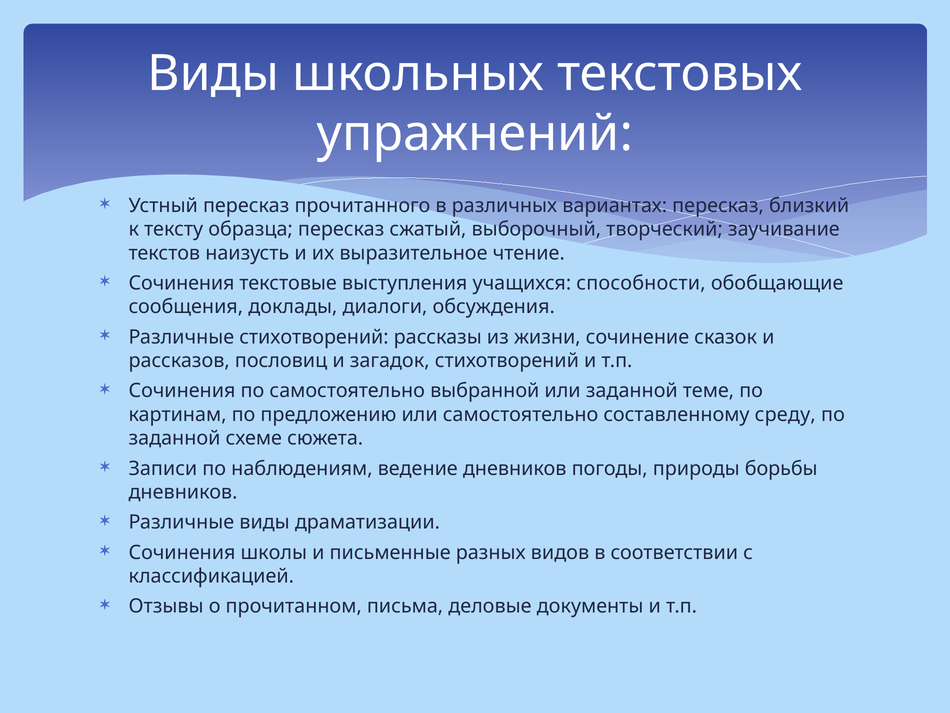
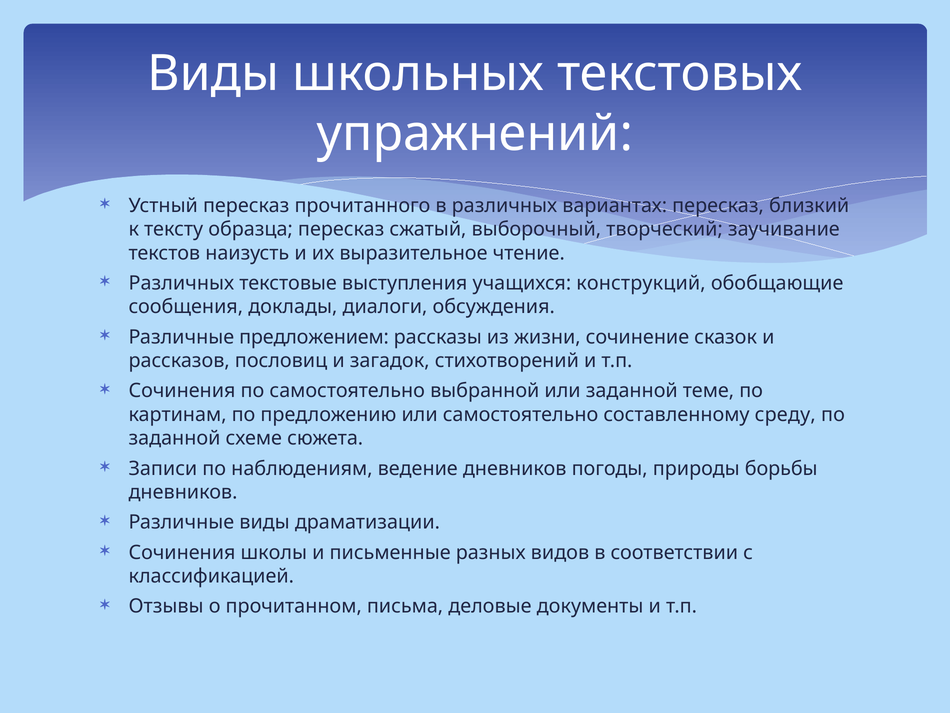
Сочинения: Сочинения -> Различных (181, 283)
способности: способности -> конструкций (641, 283)
Различные стихотворений: стихотворений -> предложением (314, 337)
